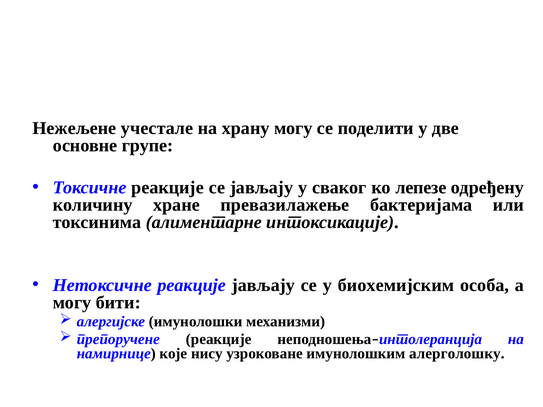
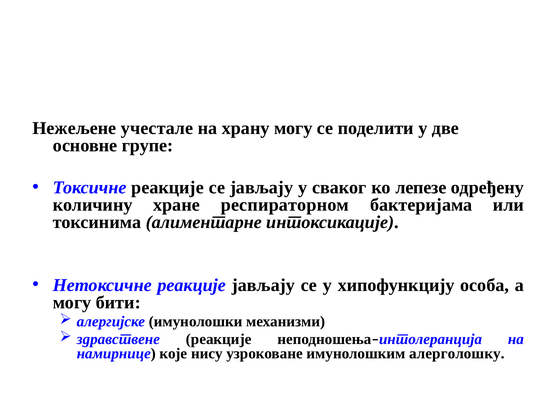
превазилажење: превазилажење -> респираторном (285, 205)
биохемијским: биохемијским -> хипофункцију (396, 285)
препоручене: препоручене -> здравствене (118, 339)
